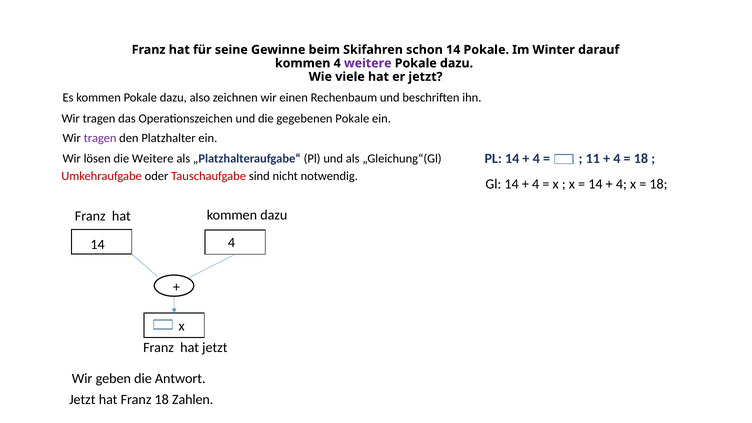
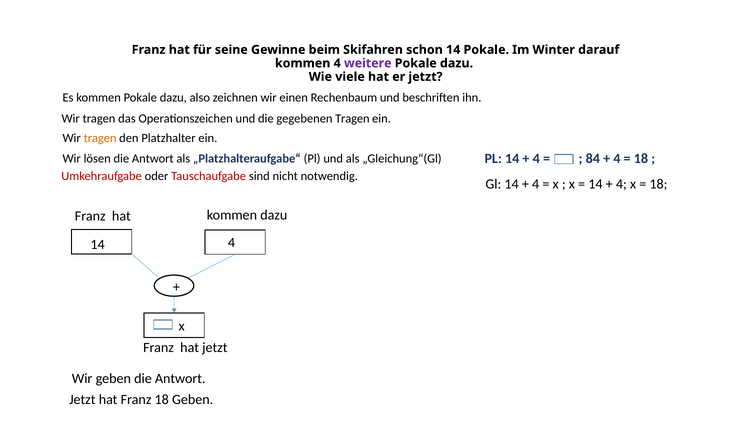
gegebenen Pokale: Pokale -> Tragen (352, 118)
tragen colour: purple -> orange (100, 138)
lösen die Weitere: Weitere -> Antwort (153, 159)
11: 11 -> 84 (593, 158)
18 Zahlen: Zahlen -> Geben (193, 400)
